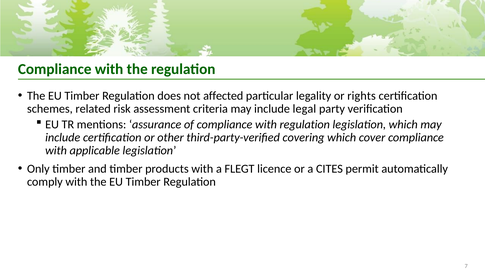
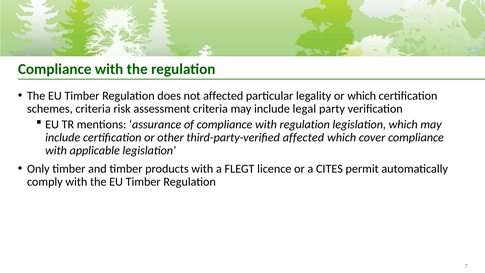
or rights: rights -> which (362, 96)
schemes related: related -> criteria (93, 109)
third-party-verified covering: covering -> affected (303, 137)
